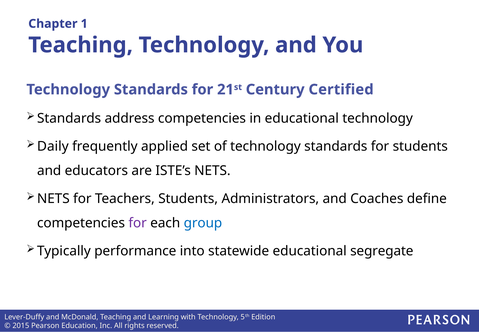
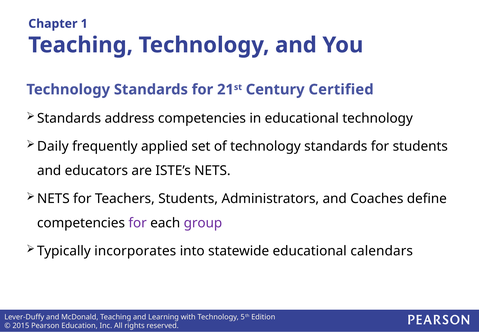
group colour: blue -> purple (203, 223)
performance: performance -> incorporates (135, 251)
segregate: segregate -> calendars (382, 251)
